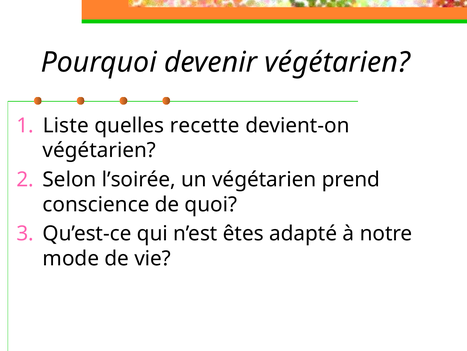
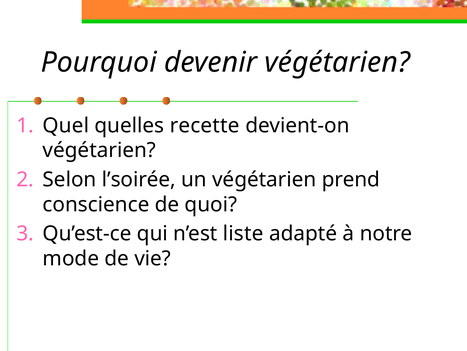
Liste: Liste -> Quel (66, 125)
êtes: êtes -> liste (243, 233)
